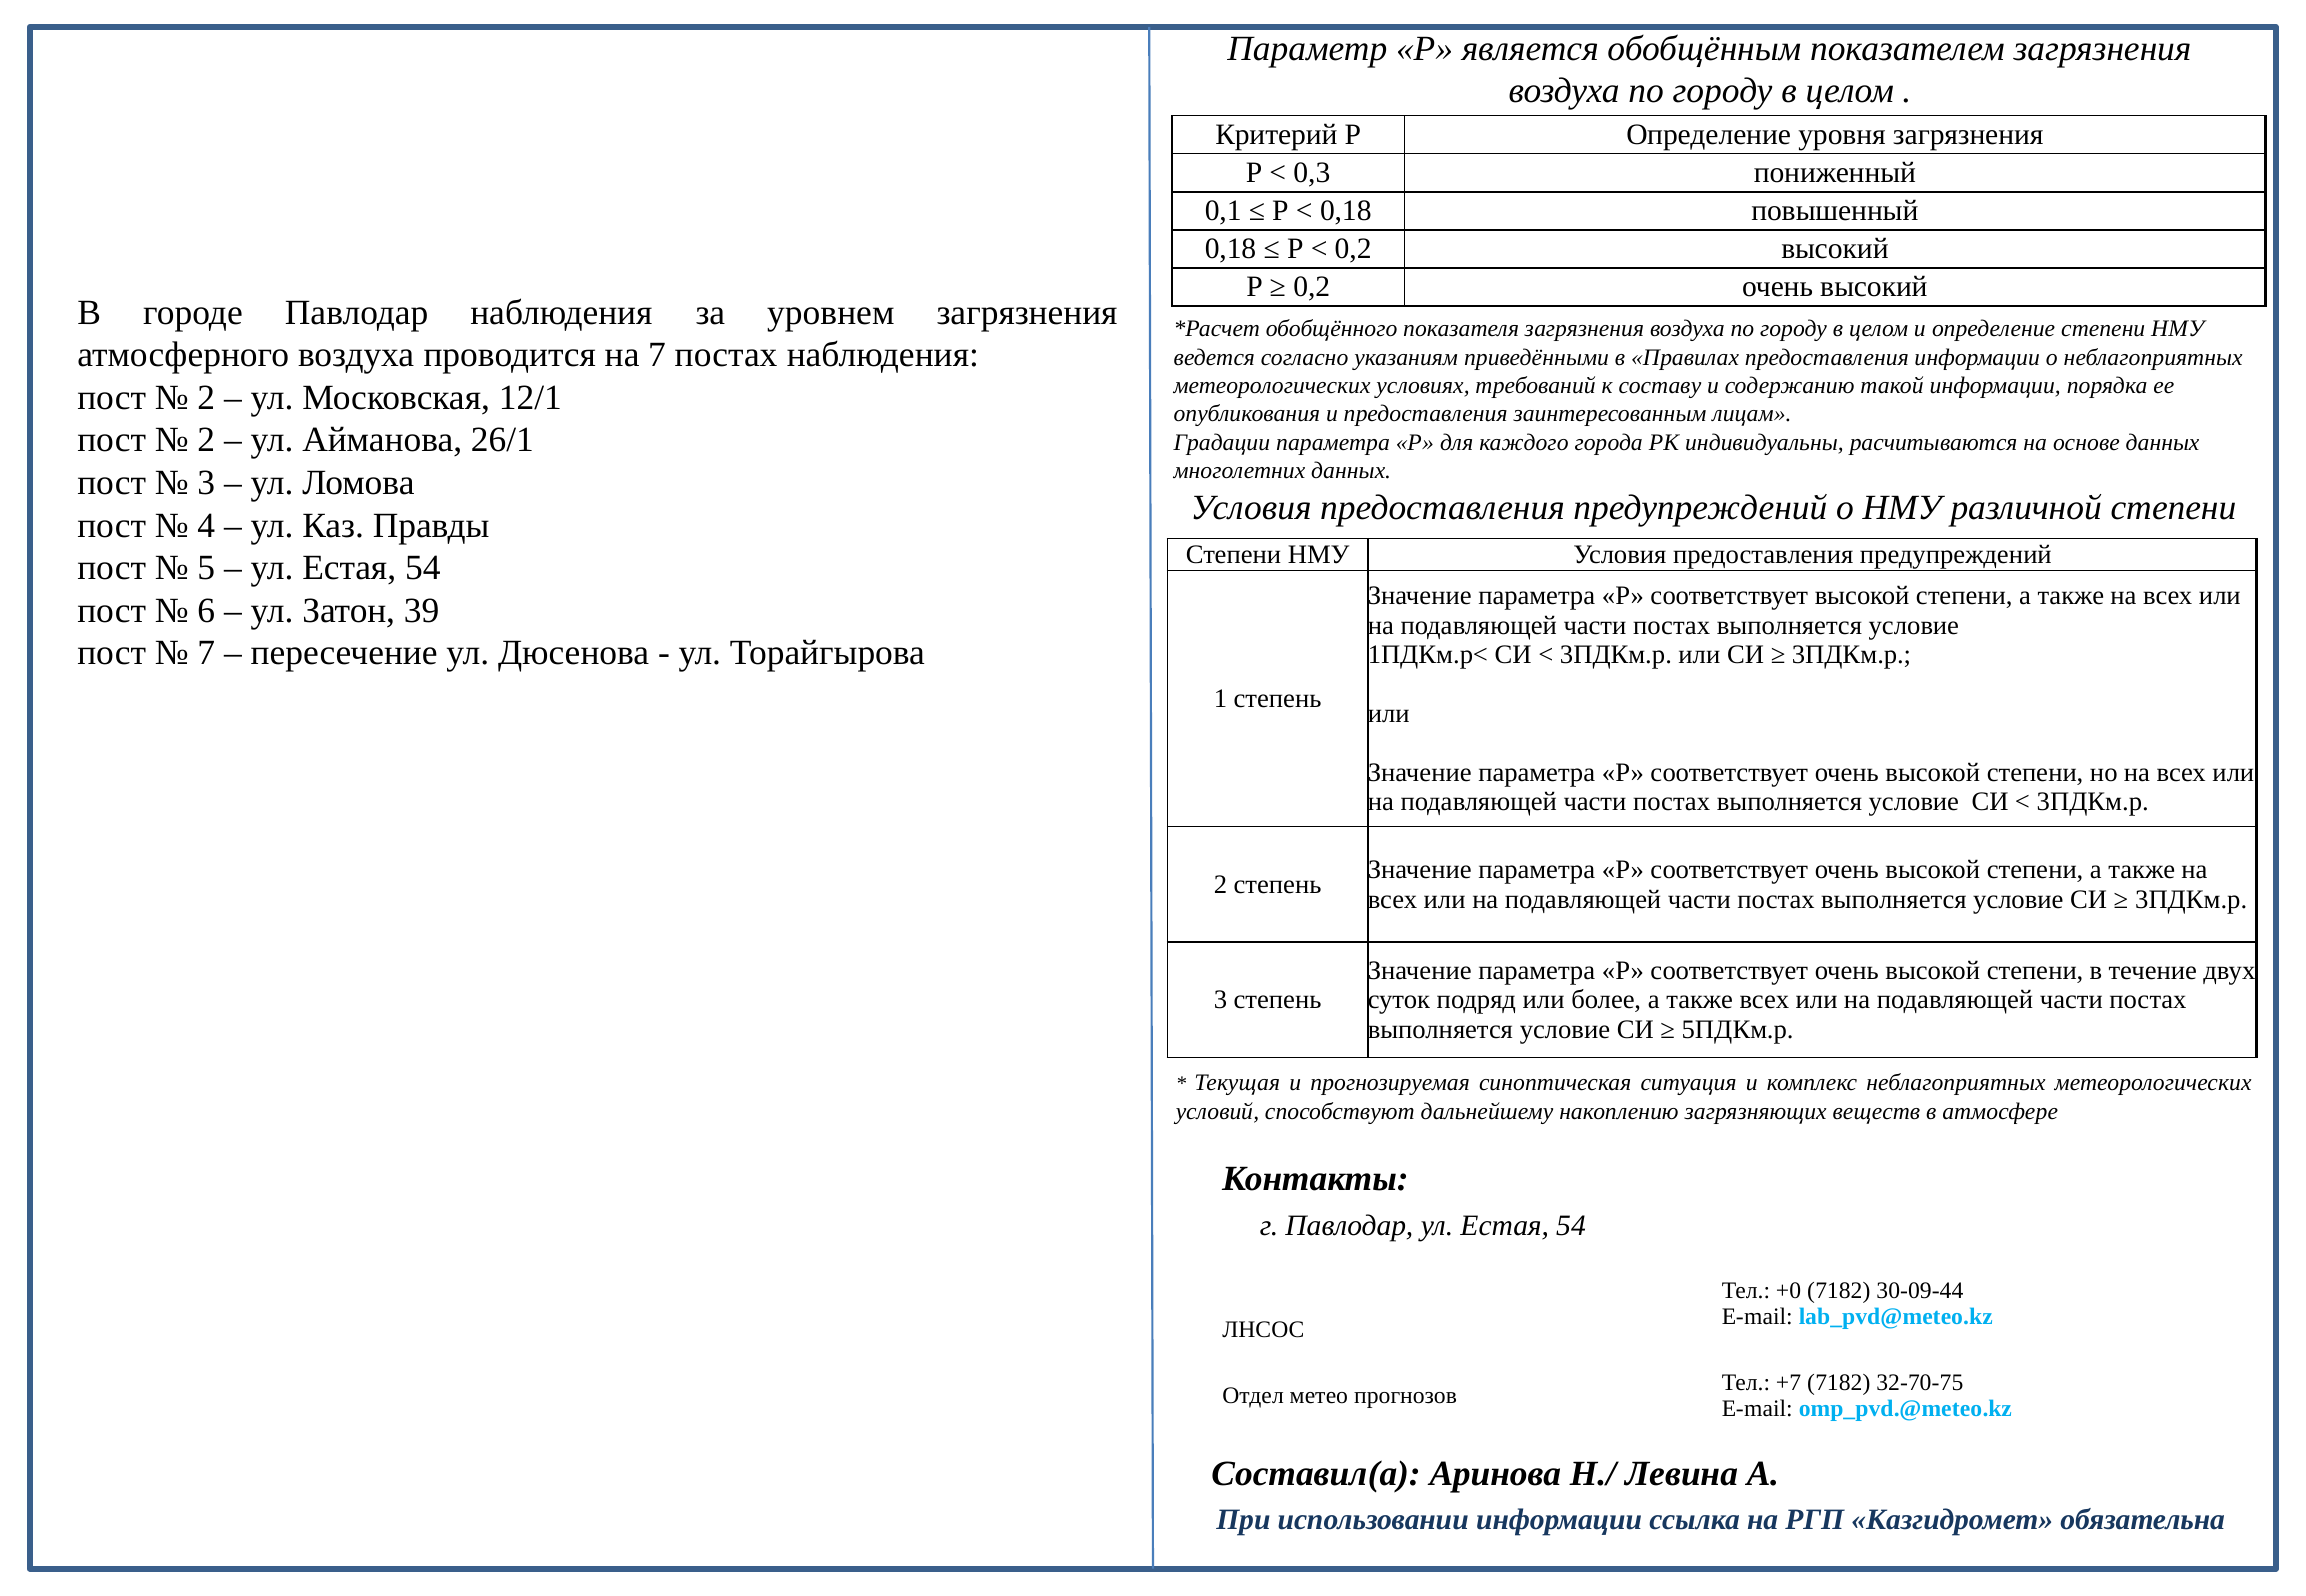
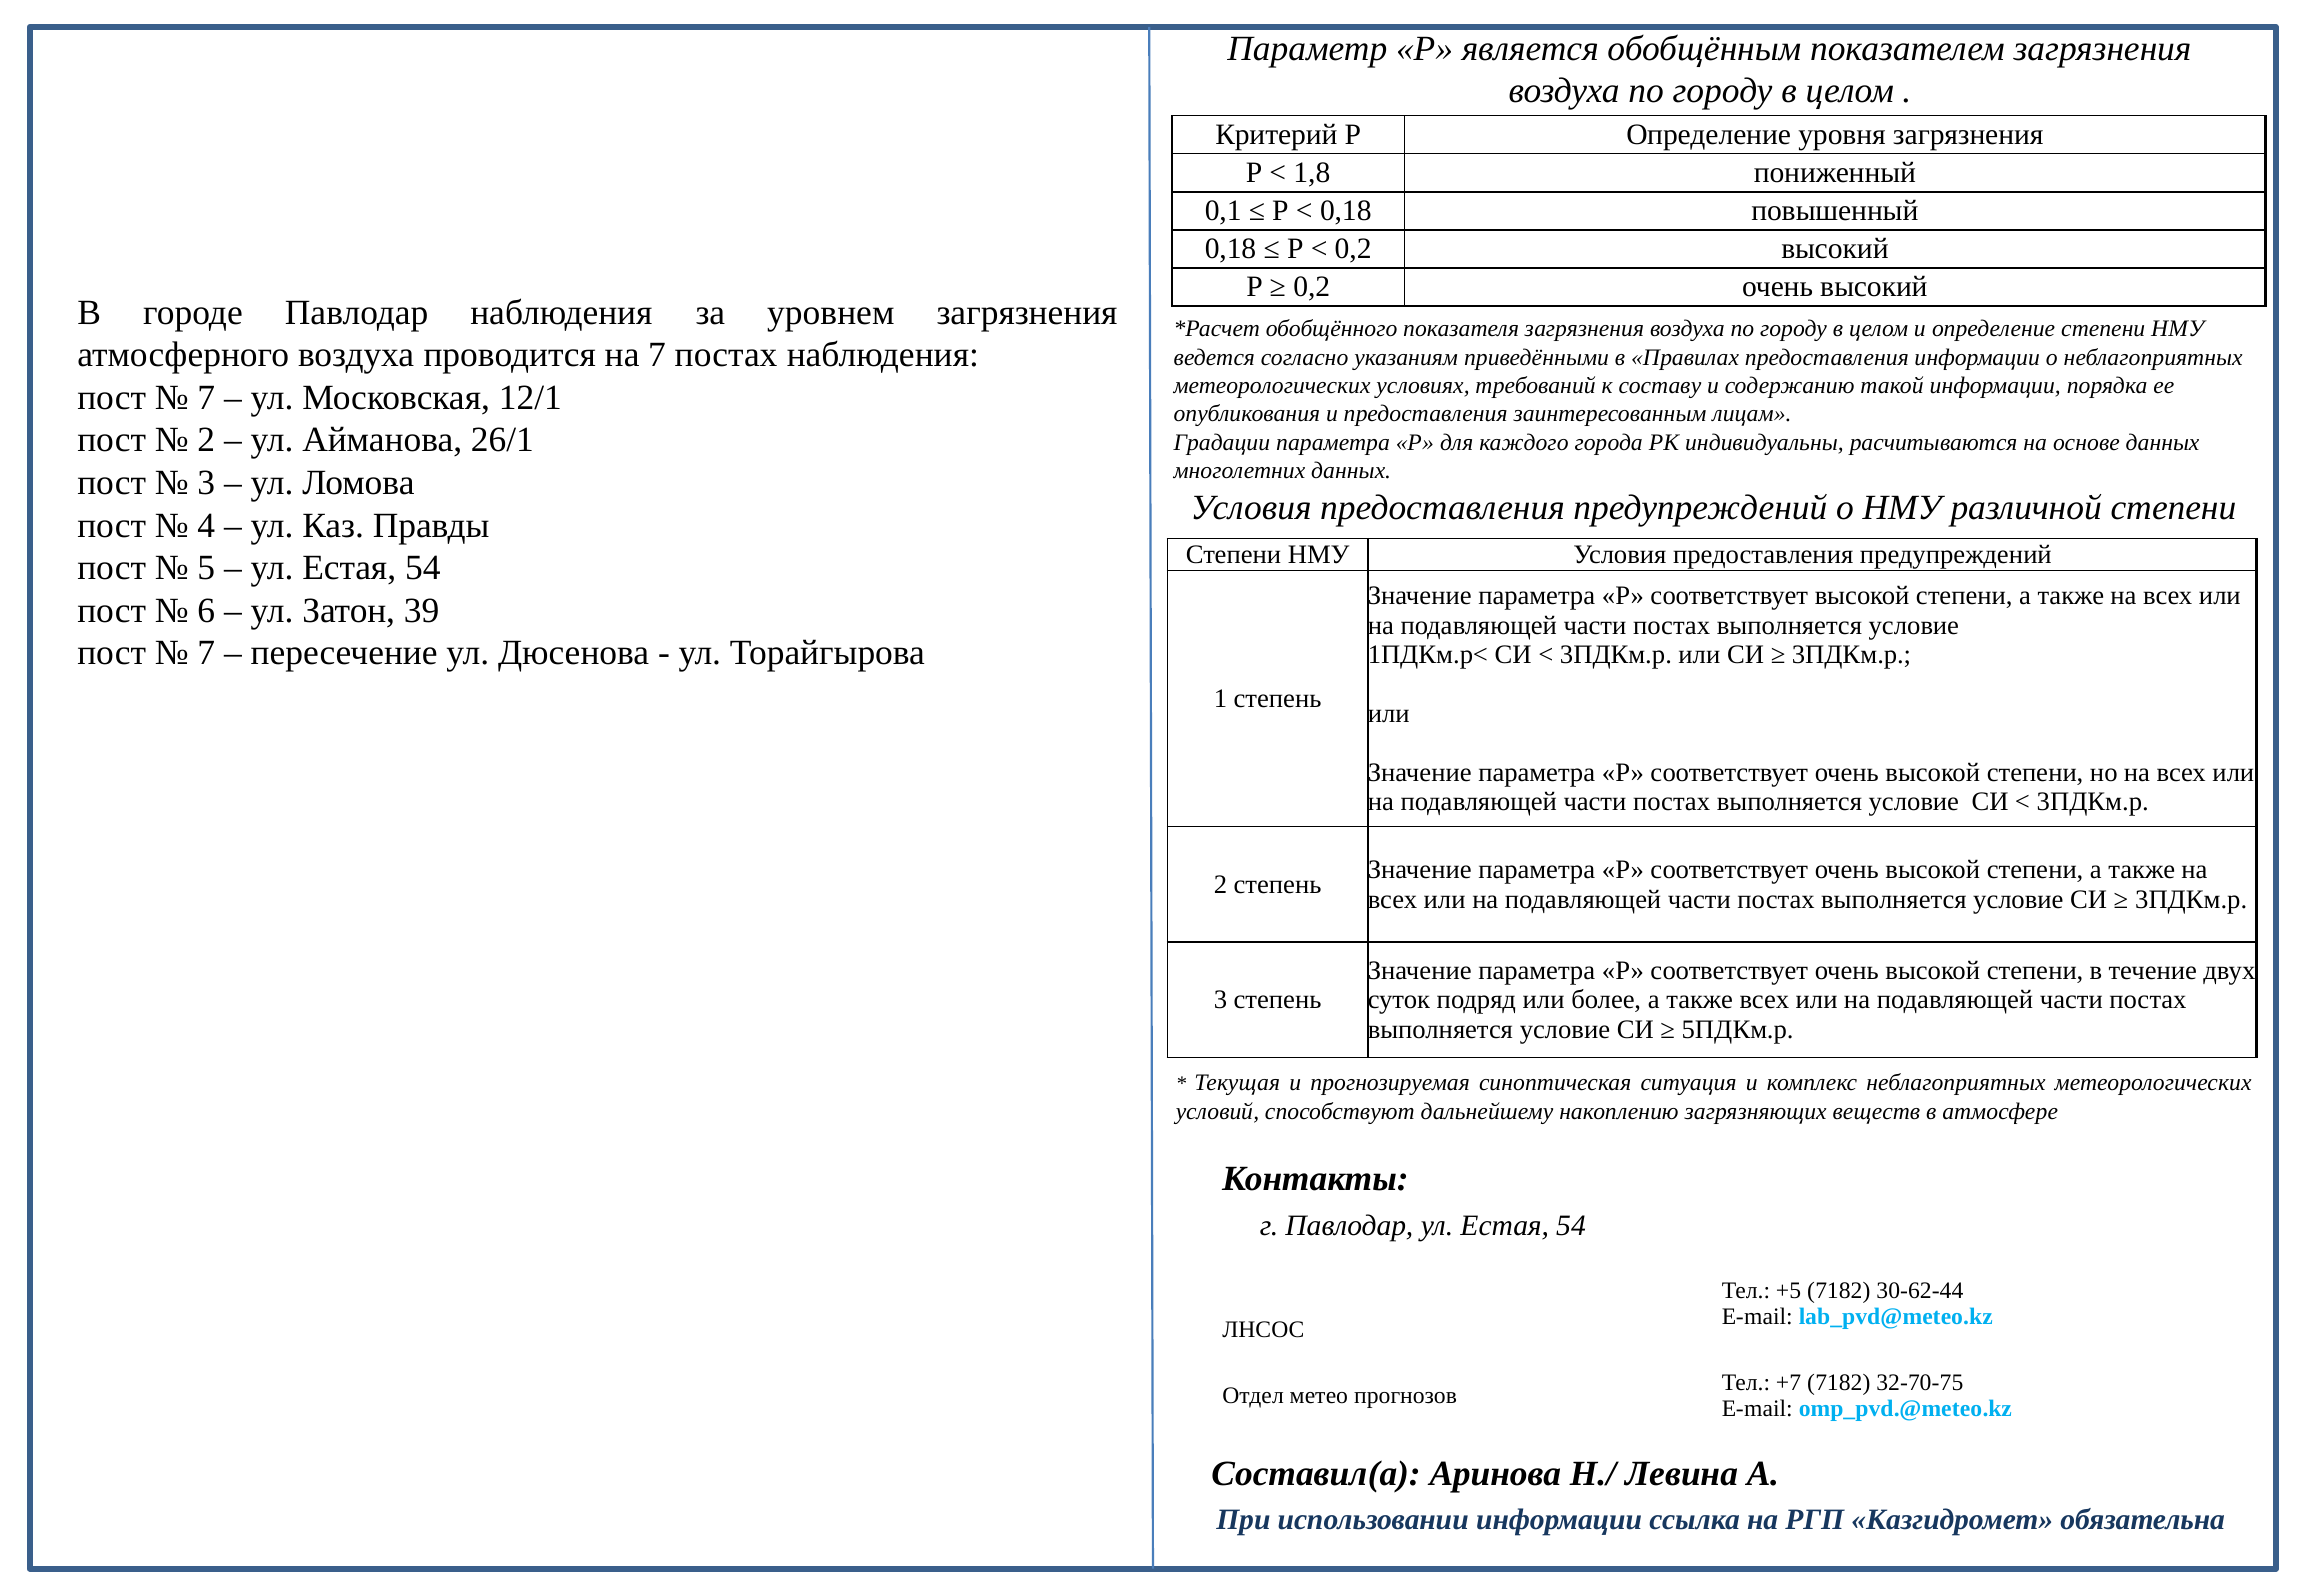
0,3: 0,3 -> 1,8 (1312, 173)
2: 2 -> 7 (206, 398)
+0: +0 -> +5 (1789, 1291)
30-09-44: 30-09-44 -> 30-62-44 (1920, 1291)
